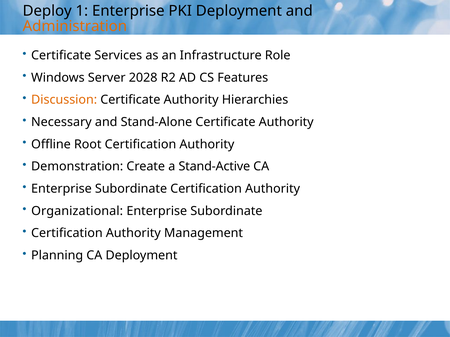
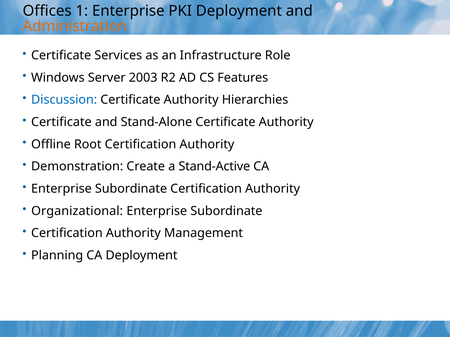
Deploy: Deploy -> Offices (47, 11)
2028: 2028 -> 2003 (143, 78)
Discussion colour: orange -> blue (64, 100)
Necessary: Necessary -> Certificate (61, 122)
